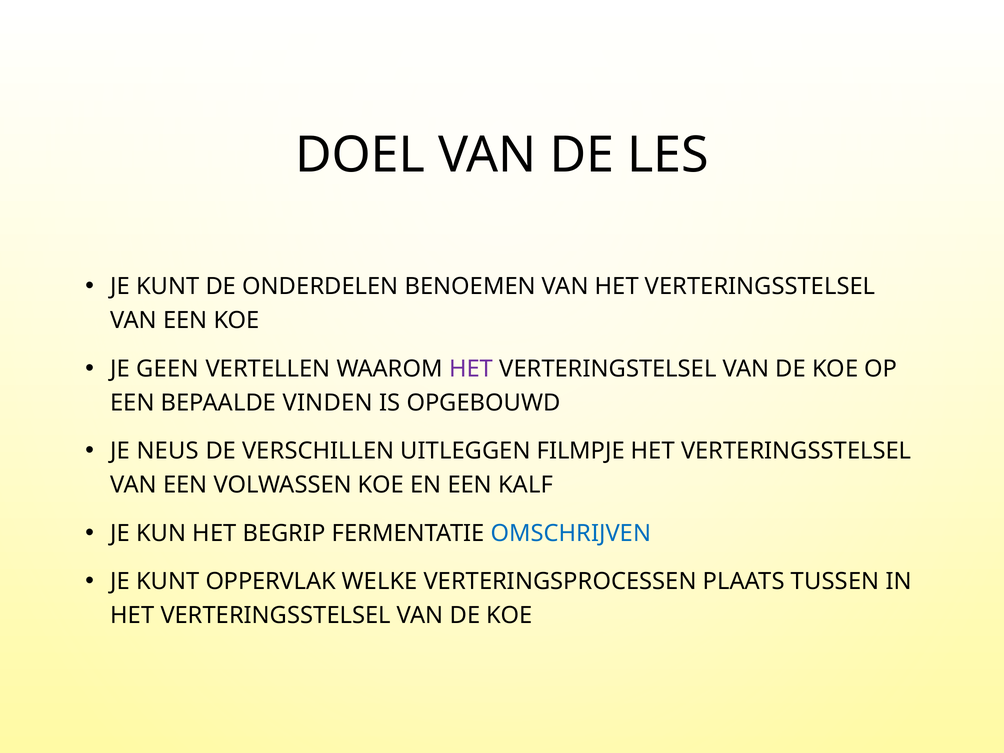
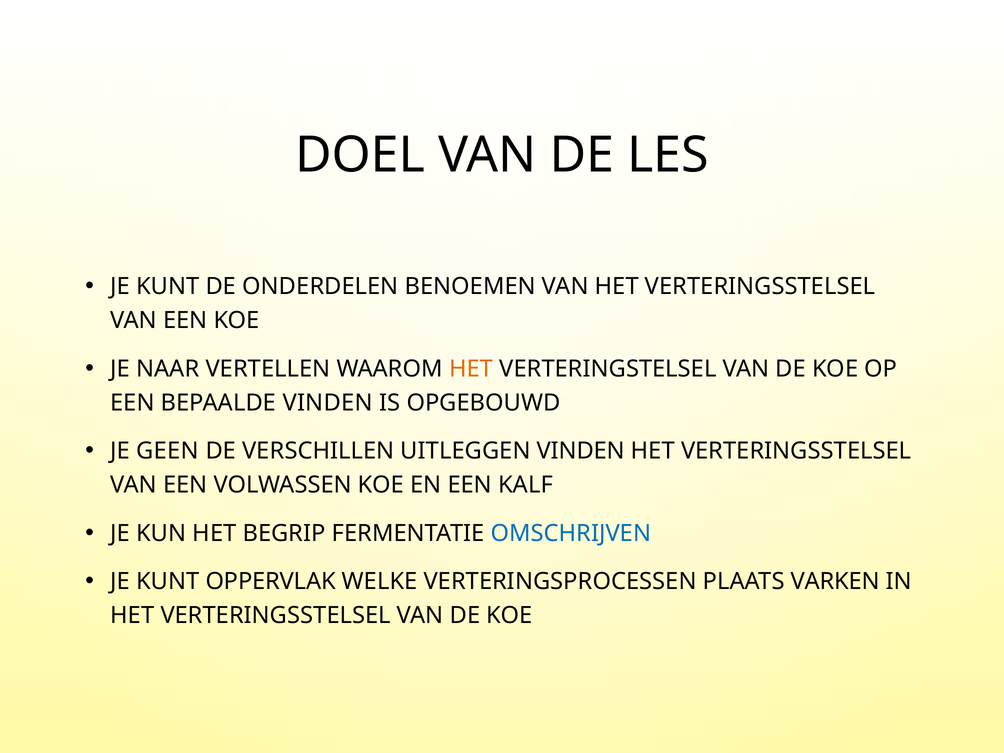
GEEN: GEEN -> NAAR (168, 369)
HET colour: purple -> orange (471, 369)
NEUS: NEUS -> GEEN (168, 451)
UITLEGGEN FILMPJE: FILMPJE -> VINDEN (581, 451)
TUSSEN: TUSSEN -> VARKEN (835, 581)
